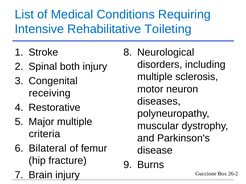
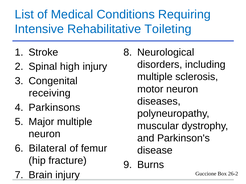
both: both -> high (70, 67)
Restorative: Restorative -> Parkinsons (54, 108)
criteria: criteria -> neuron (45, 134)
